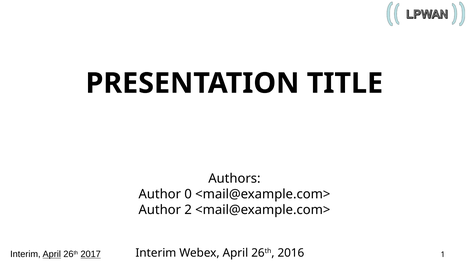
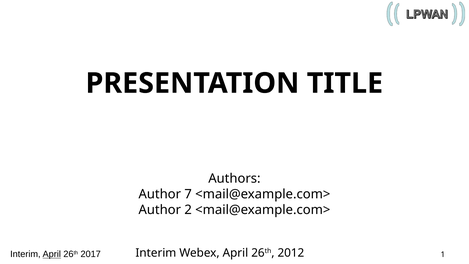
0: 0 -> 7 (188, 194)
2016: 2016 -> 2012 (291, 253)
2017 underline: present -> none (91, 254)
